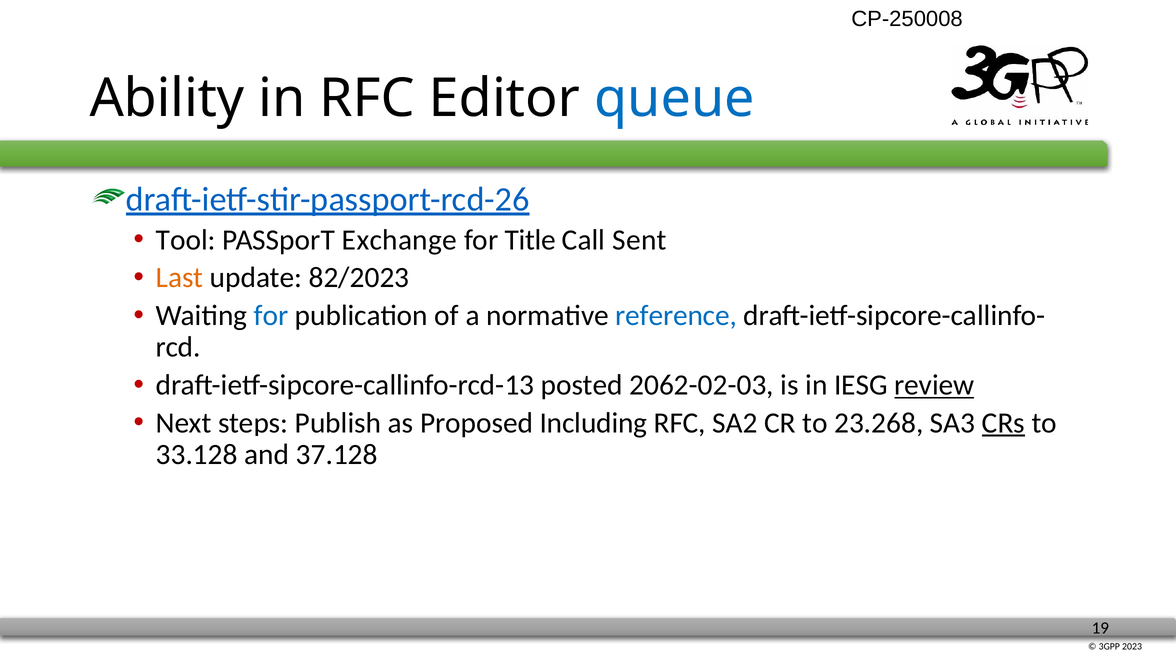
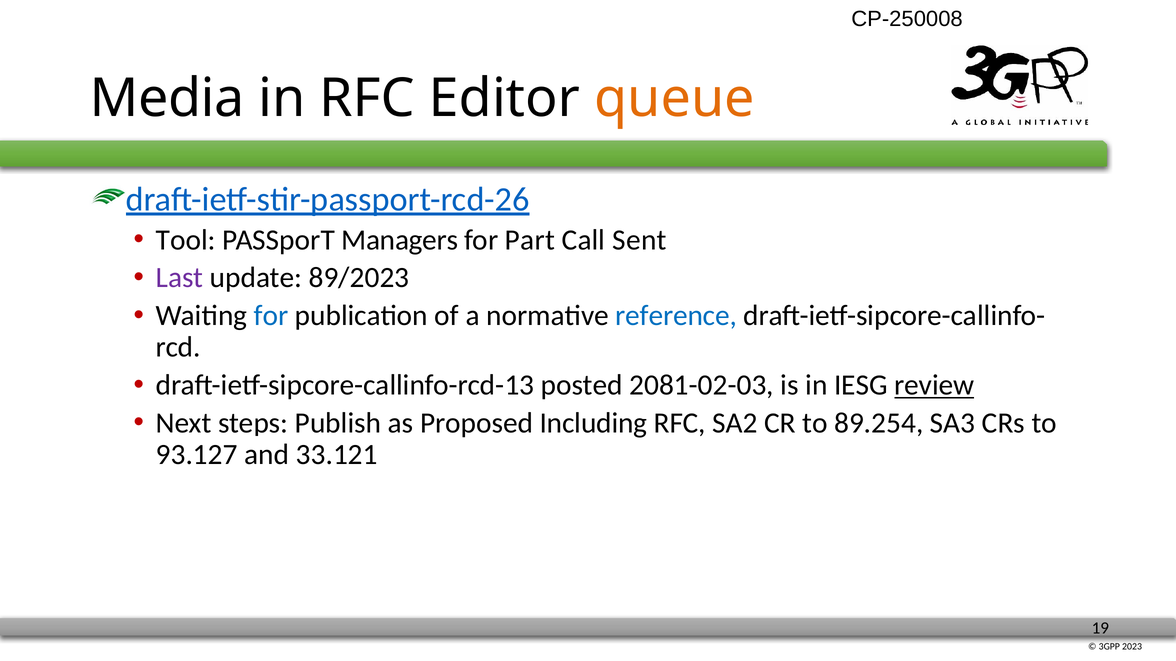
Ability: Ability -> Media (167, 99)
queue colour: blue -> orange (674, 99)
Exchange: Exchange -> Managers (400, 240)
Title: Title -> Part (530, 240)
Last colour: orange -> purple (180, 278)
82/2023: 82/2023 -> 89/2023 (359, 278)
2062-02-03: 2062-02-03 -> 2081-02-03 (702, 385)
23.268: 23.268 -> 89.254 (879, 423)
CRs underline: present -> none (1003, 423)
33.128: 33.128 -> 93.127 (197, 455)
37.128: 37.128 -> 33.121 (337, 455)
